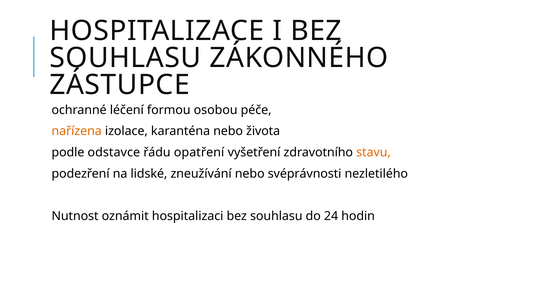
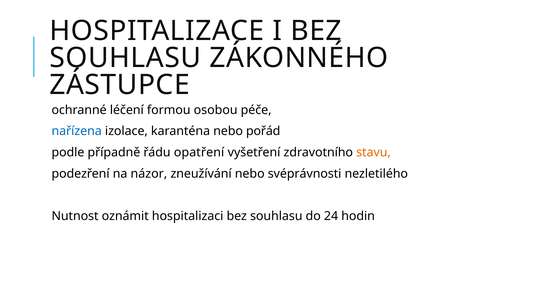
nařízena colour: orange -> blue (77, 131)
života: života -> pořád (263, 131)
odstavce: odstavce -> případně (114, 153)
lidské: lidské -> názor (149, 174)
